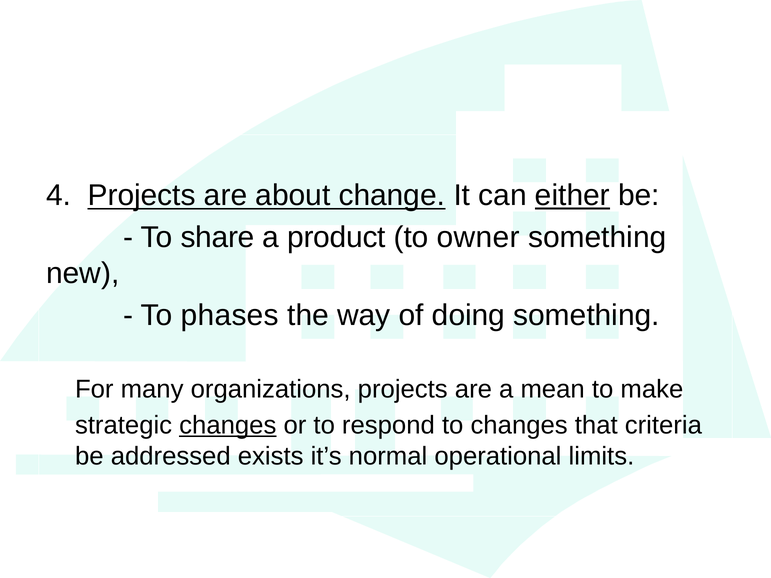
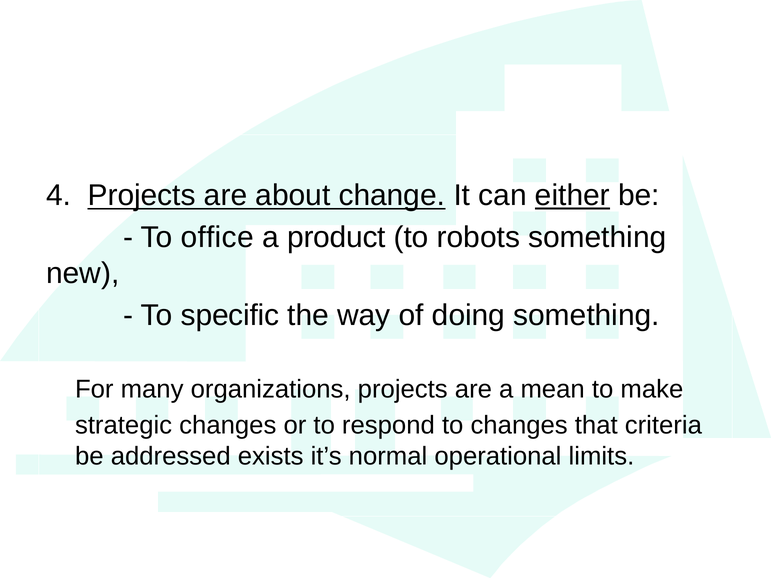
share: share -> office (217, 238)
owner: owner -> robots (478, 238)
phases: phases -> specific (230, 315)
changes underline: present -> none (228, 426)
